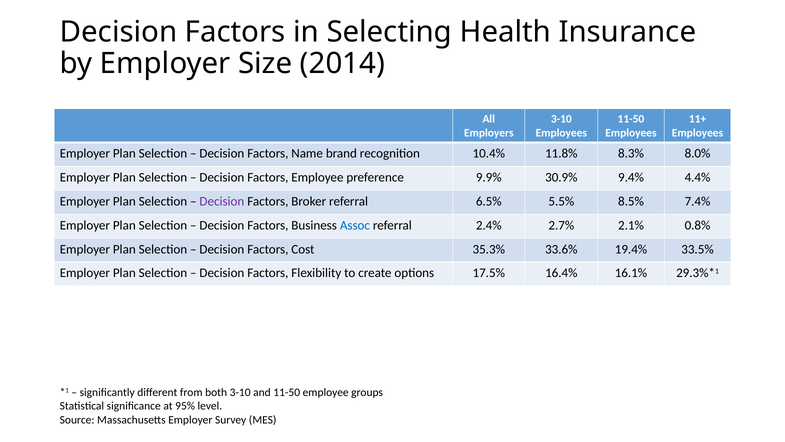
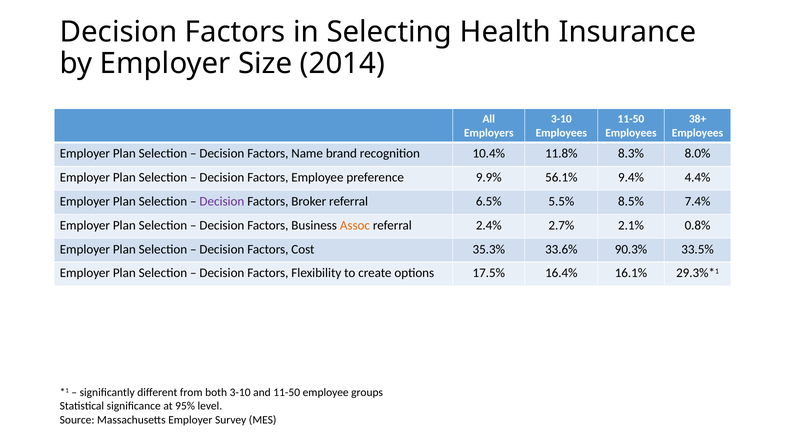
11+: 11+ -> 38+ (698, 119)
30.9%: 30.9% -> 56.1% (561, 177)
Assoc colour: blue -> orange (355, 225)
19.4%: 19.4% -> 90.3% (631, 249)
